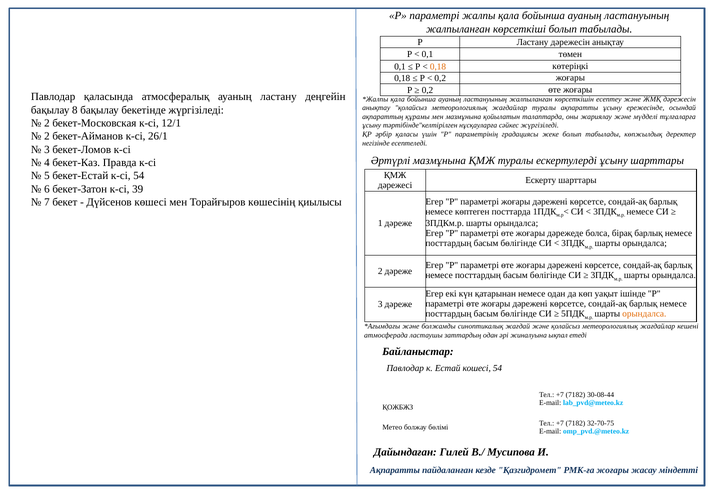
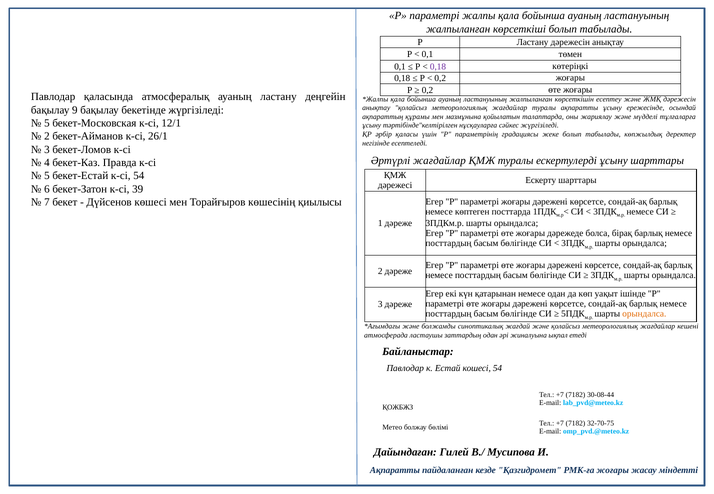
0,18 colour: orange -> purple (438, 67)
8: 8 -> 9 (75, 110)
2: 2 -> 5 (47, 123)
Әртүрлі мазмұнына: мазмұнына -> жағдайлар (439, 161)
